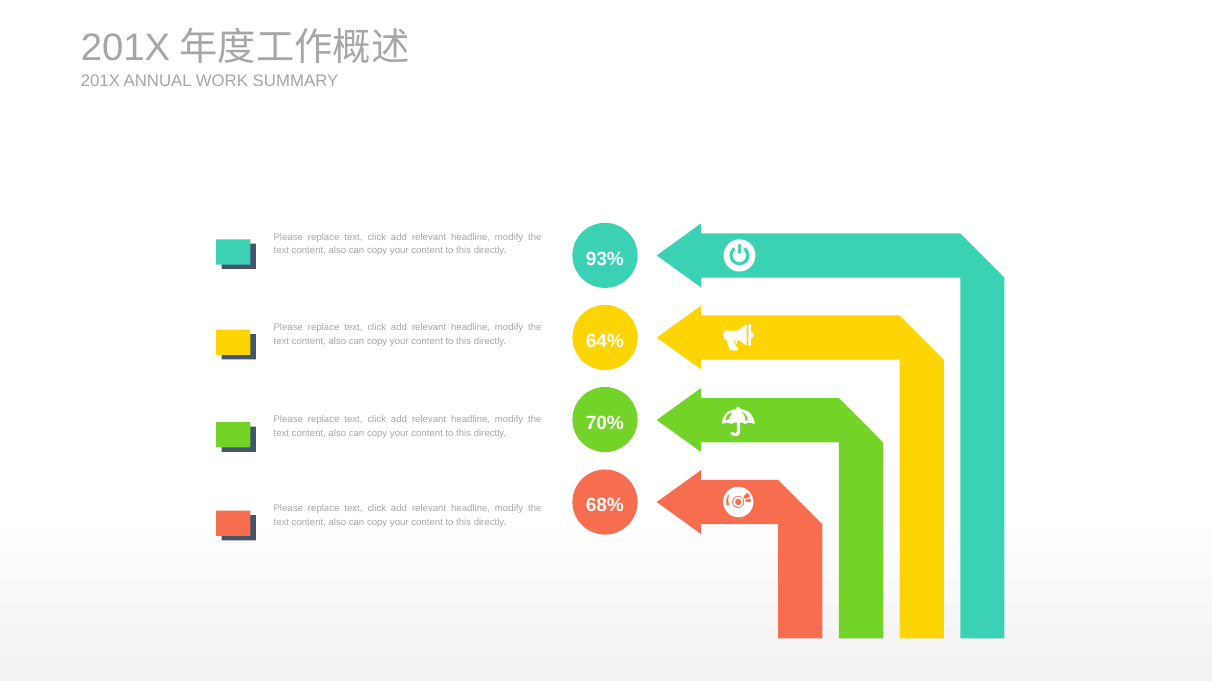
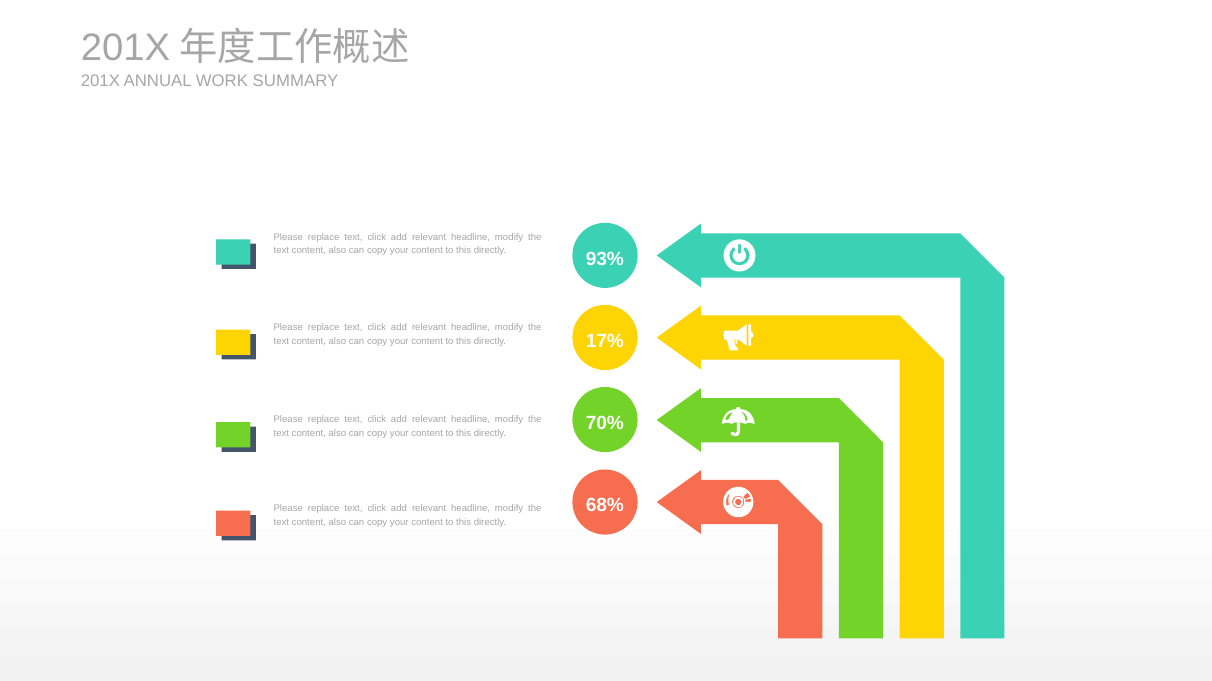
64%: 64% -> 17% (605, 341)
